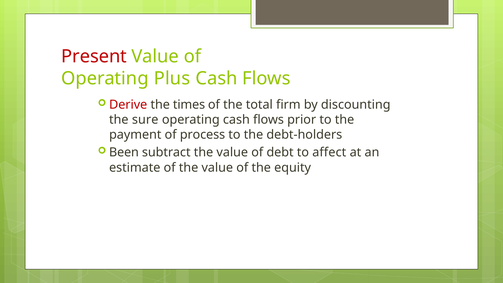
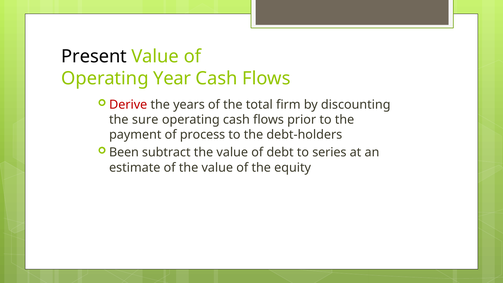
Present colour: red -> black (94, 57)
Plus: Plus -> Year (172, 79)
times: times -> years (189, 105)
affect: affect -> series (329, 152)
